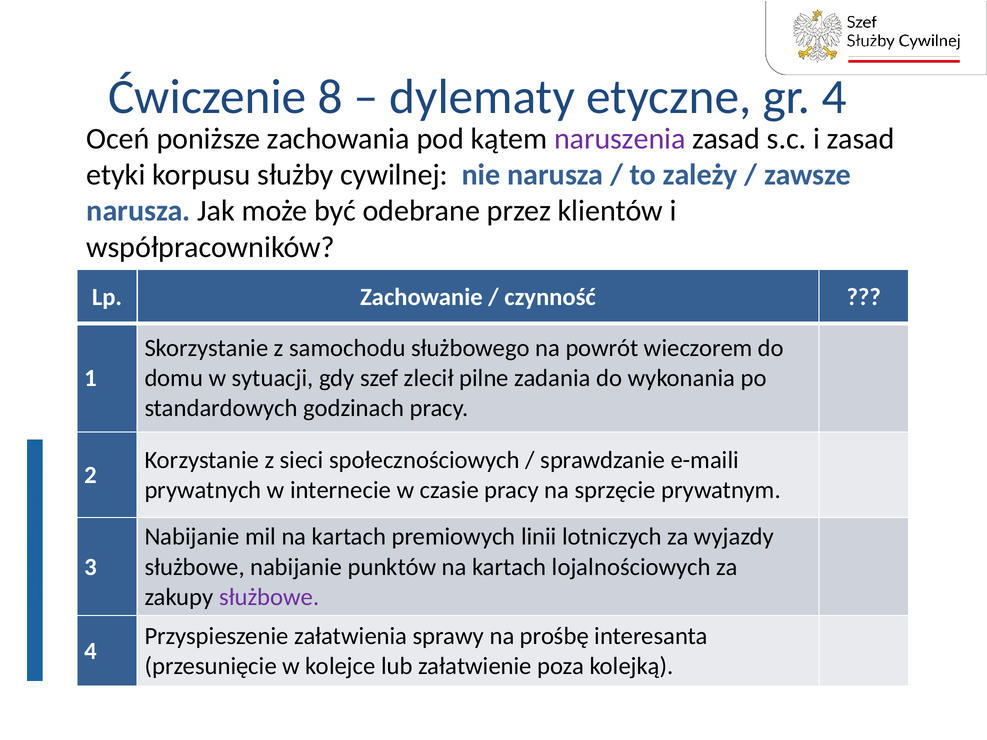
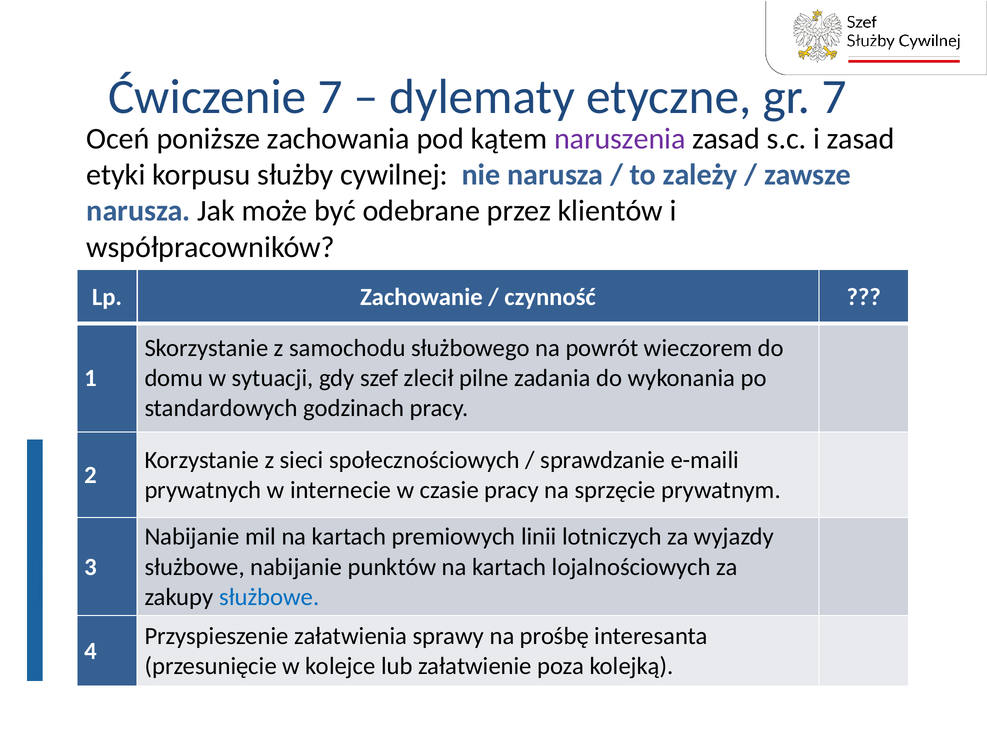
Ćwiczenie 8: 8 -> 7 (330, 97)
gr 4: 4 -> 7 (834, 97)
służbowe colour: purple -> blue (269, 597)
